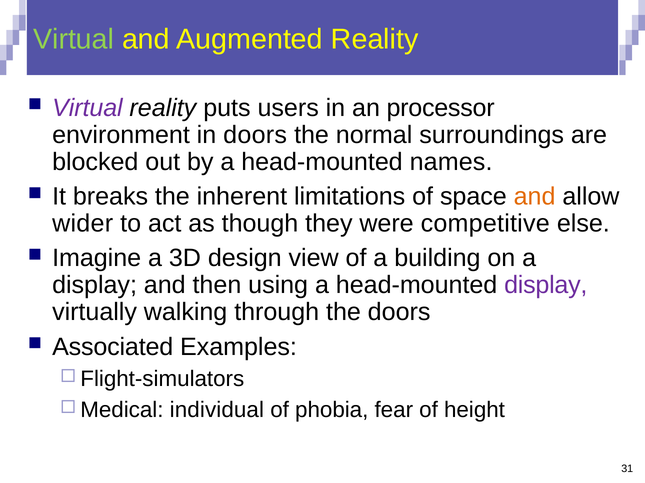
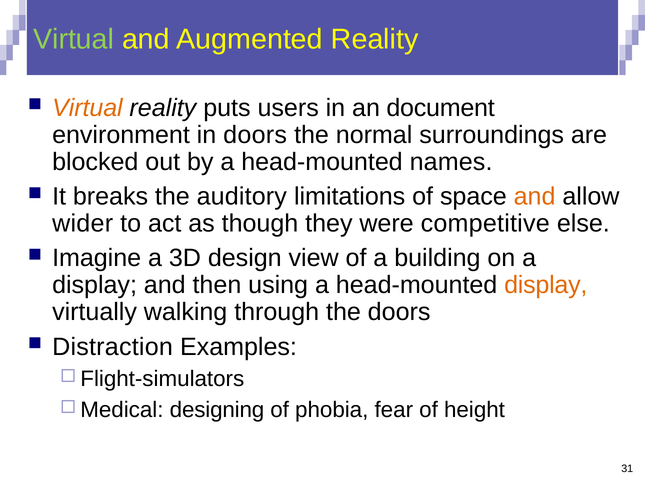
Virtual colour: purple -> orange (87, 108)
processor: processor -> document (441, 108)
inherent: inherent -> auditory (242, 197)
display colour: purple -> orange (546, 286)
Associated: Associated -> Distraction (113, 347)
individual: individual -> designing (217, 411)
